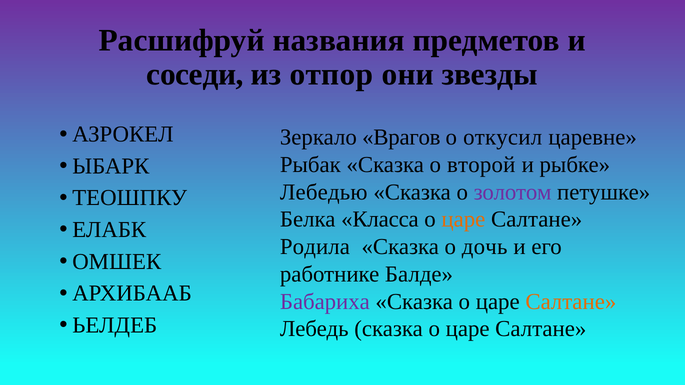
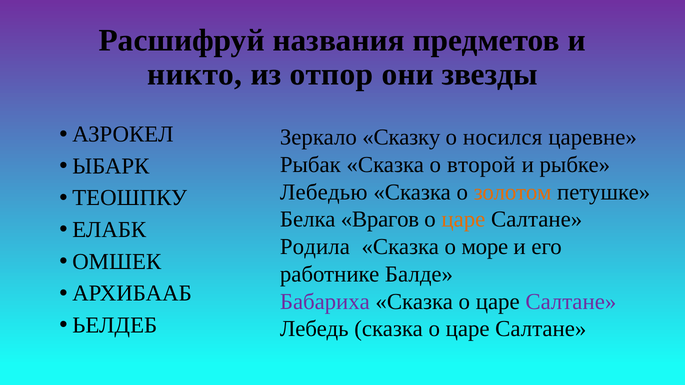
соседи: соседи -> никто (195, 74)
Врагов: Врагов -> Сказку (401, 137)
откусил: откусил -> носился (503, 137)
золотом colour: purple -> orange (513, 192)
Класса: Класса -> Врагов (380, 220)
дочь: дочь -> море (485, 247)
Салтане colour: orange -> purple (571, 302)
